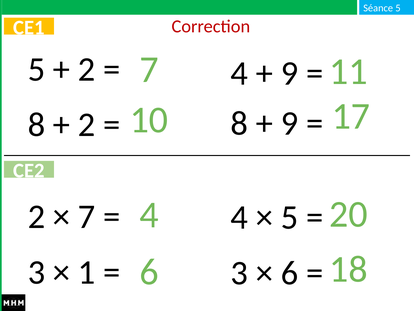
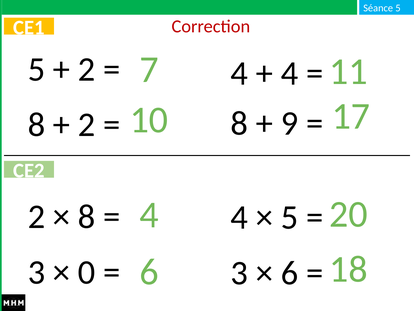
9: 9 -> 4 (290, 73)
7: 7 -> 8 (87, 216)
1: 1 -> 0 (87, 272)
